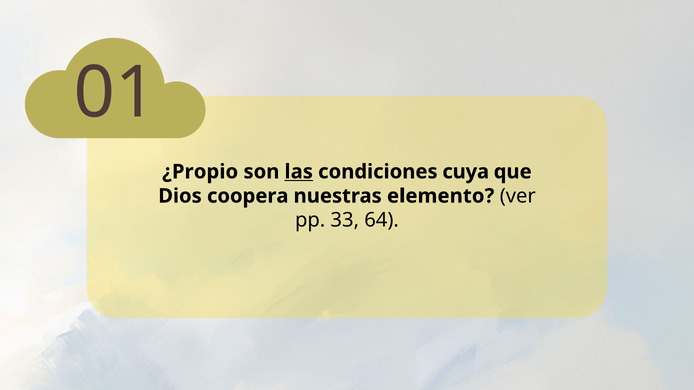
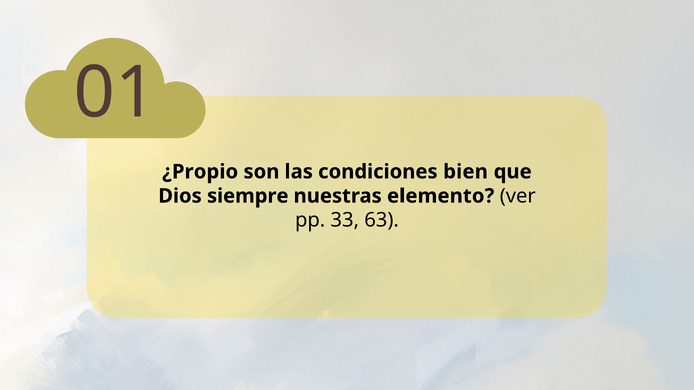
las underline: present -> none (299, 172)
cuya: cuya -> bien (466, 172)
coopera: coopera -> siempre (248, 196)
64: 64 -> 63 (382, 220)
